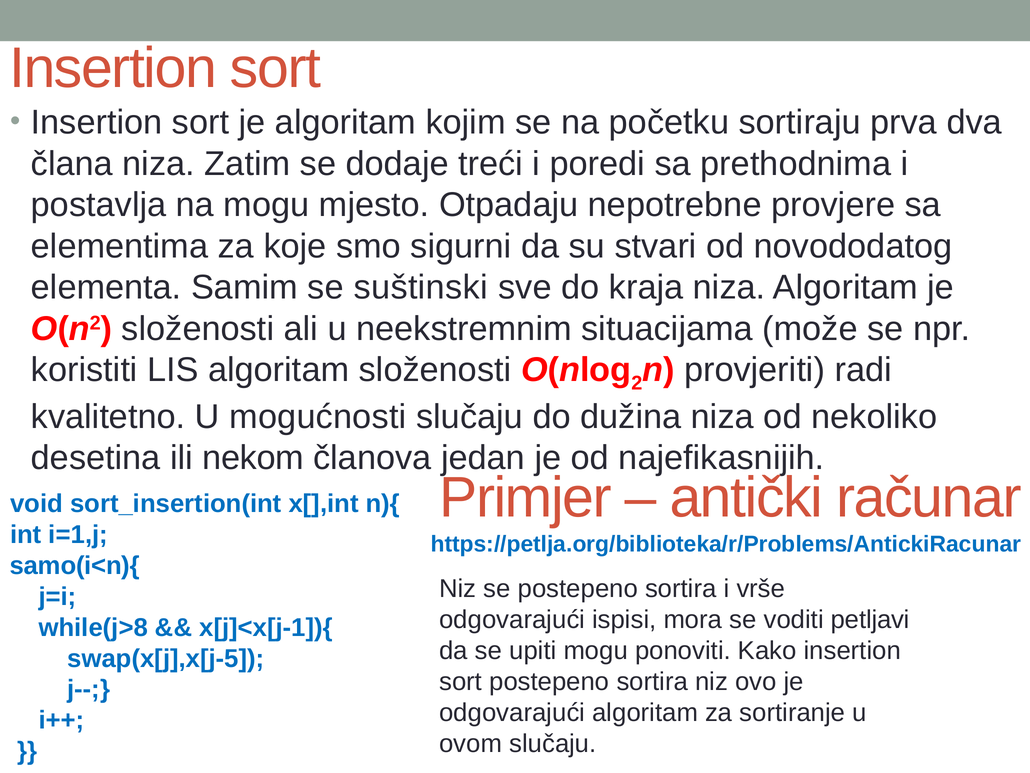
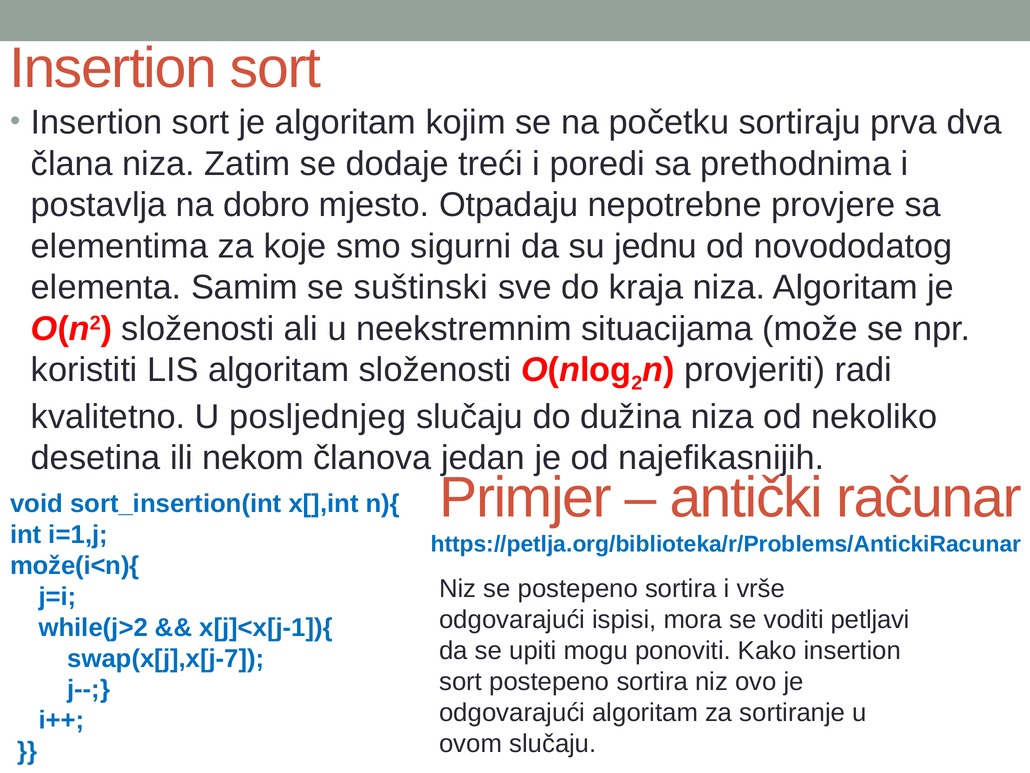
na mogu: mogu -> dobro (267, 205)
stvari: stvari -> jednu (656, 246)
mogućnosti: mogućnosti -> posljednjeg (318, 417)
samo(i<n){: samo(i<n){ -> može(i<n){ (75, 565)
while(j>8: while(j>8 -> while(j>2 (93, 627)
swap(x[j],x[j-5: swap(x[j],x[j-5 -> swap(x[j],x[j-7 (166, 658)
